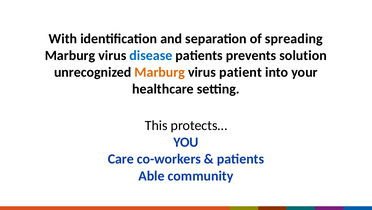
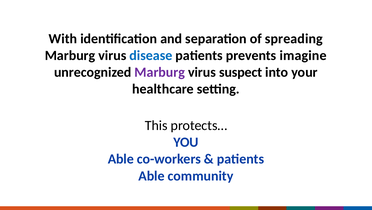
solution: solution -> imagine (303, 55)
Marburg colour: orange -> purple (160, 72)
patient: patient -> suspect (241, 72)
Care: Care -> Able (121, 159)
